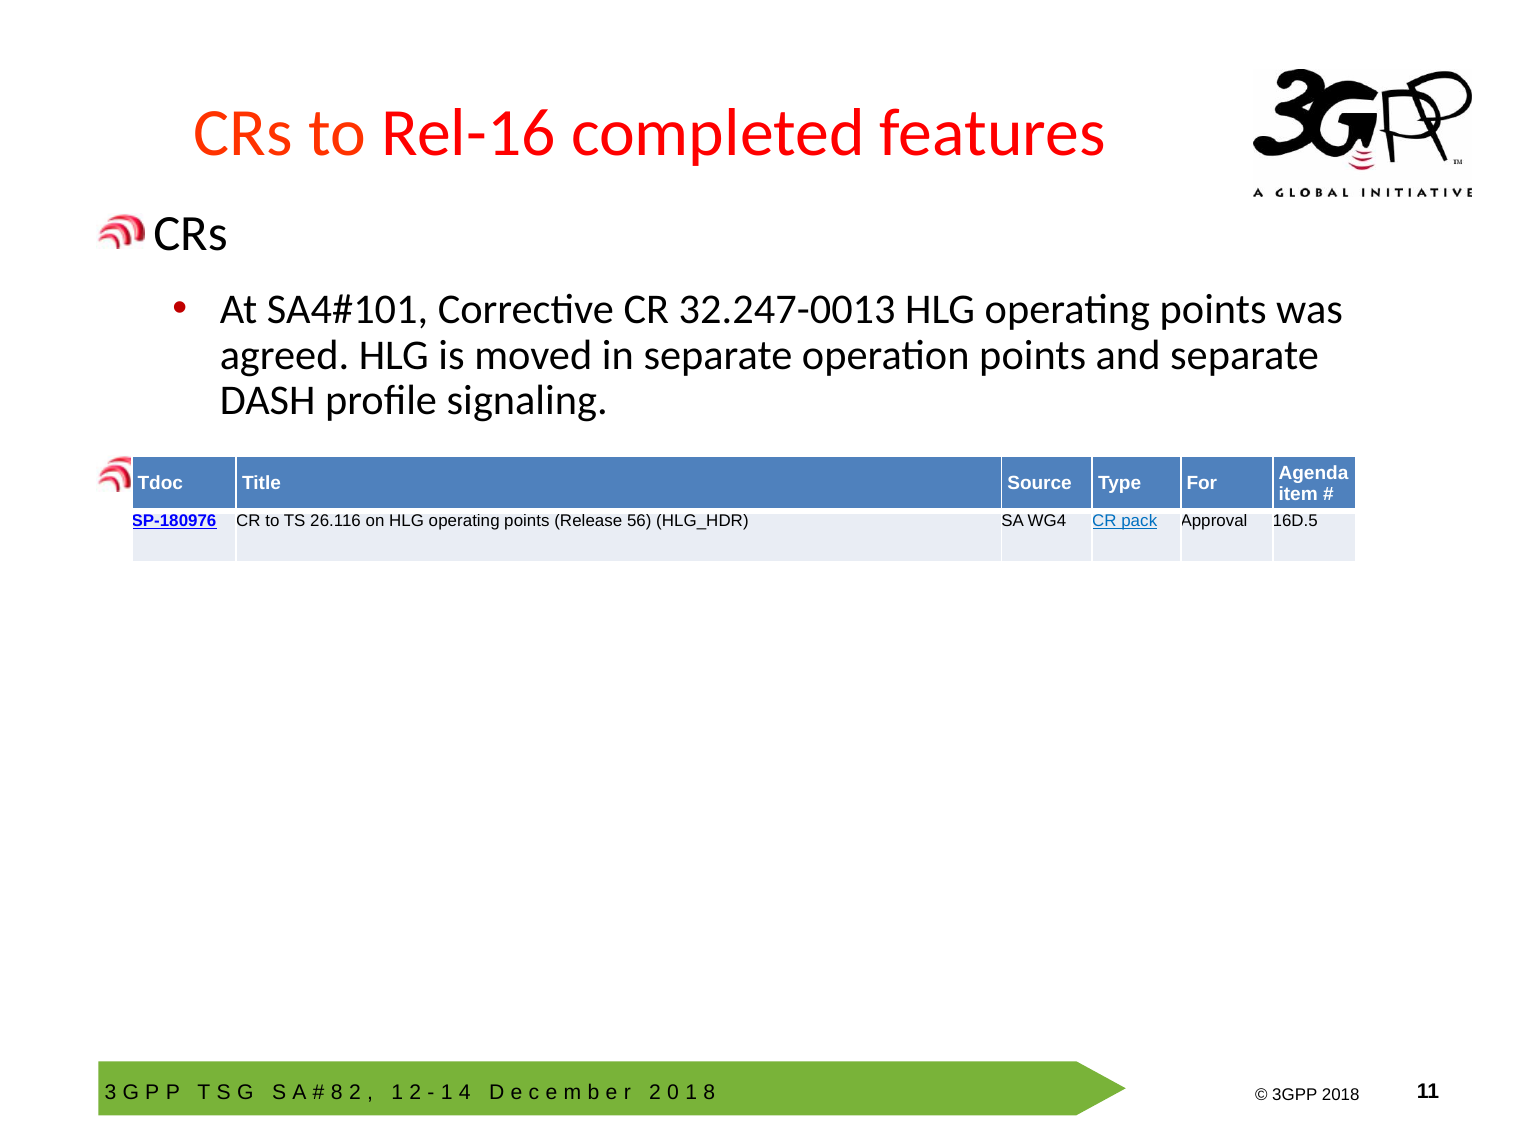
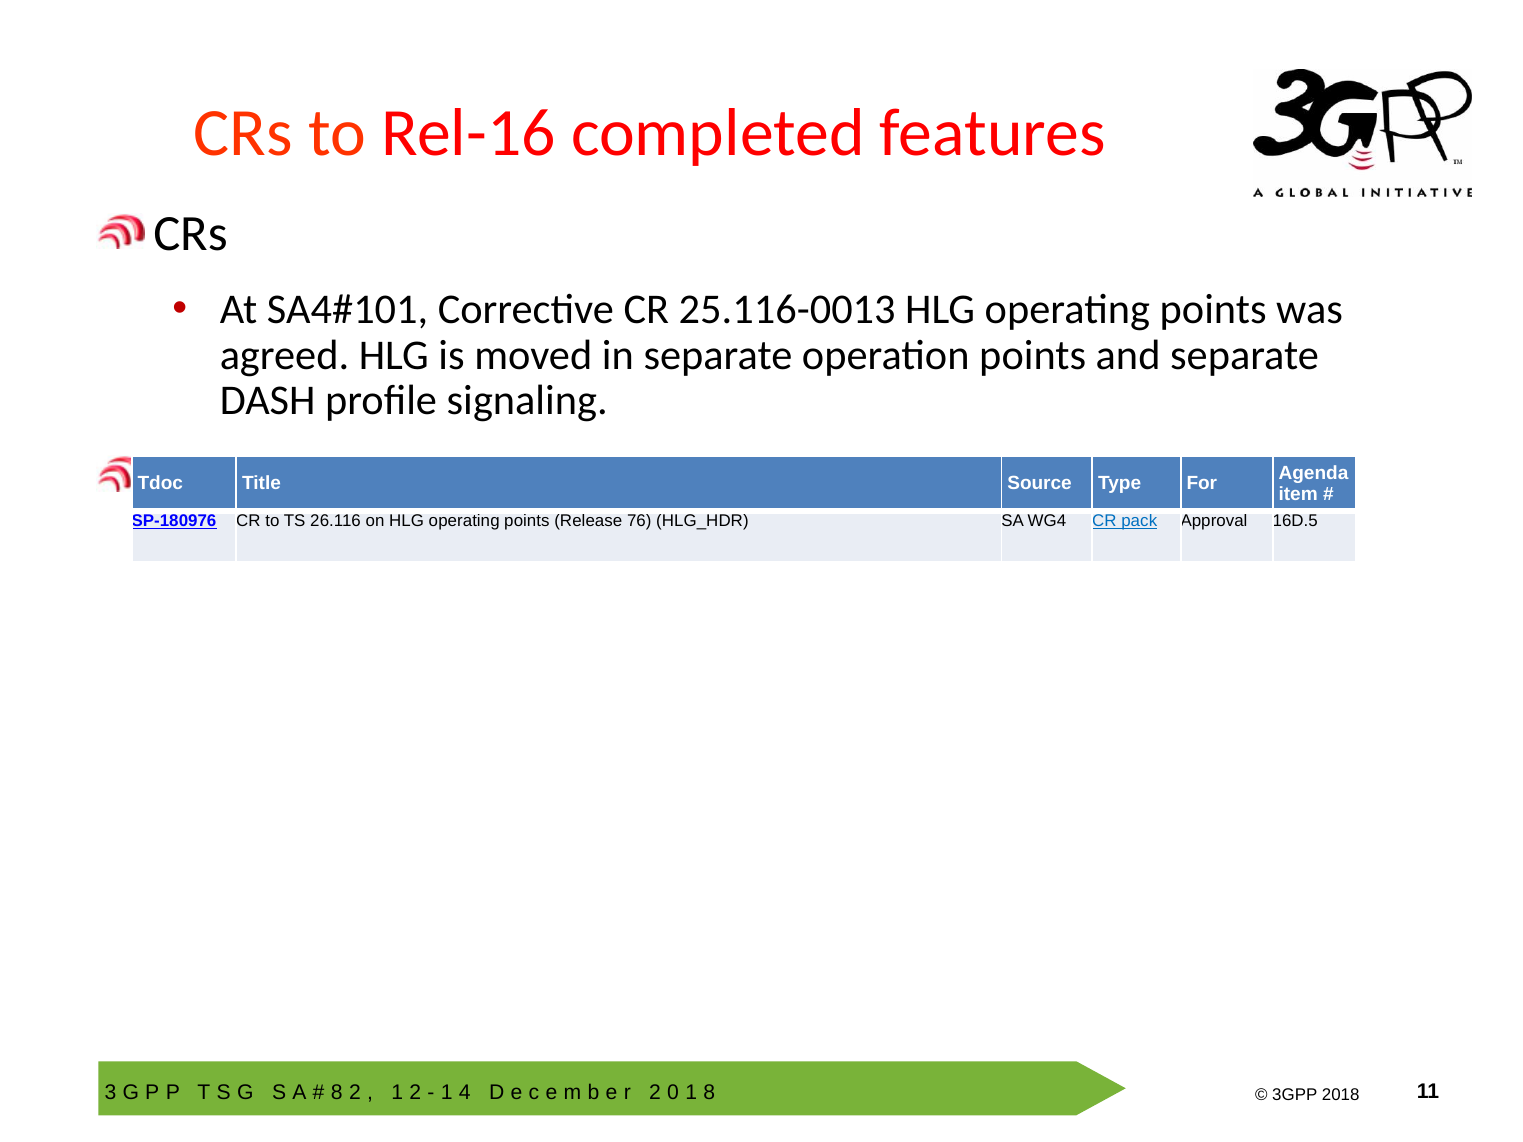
32.247-0013: 32.247-0013 -> 25.116-0013 (787, 310)
56: 56 -> 76 (639, 521)
